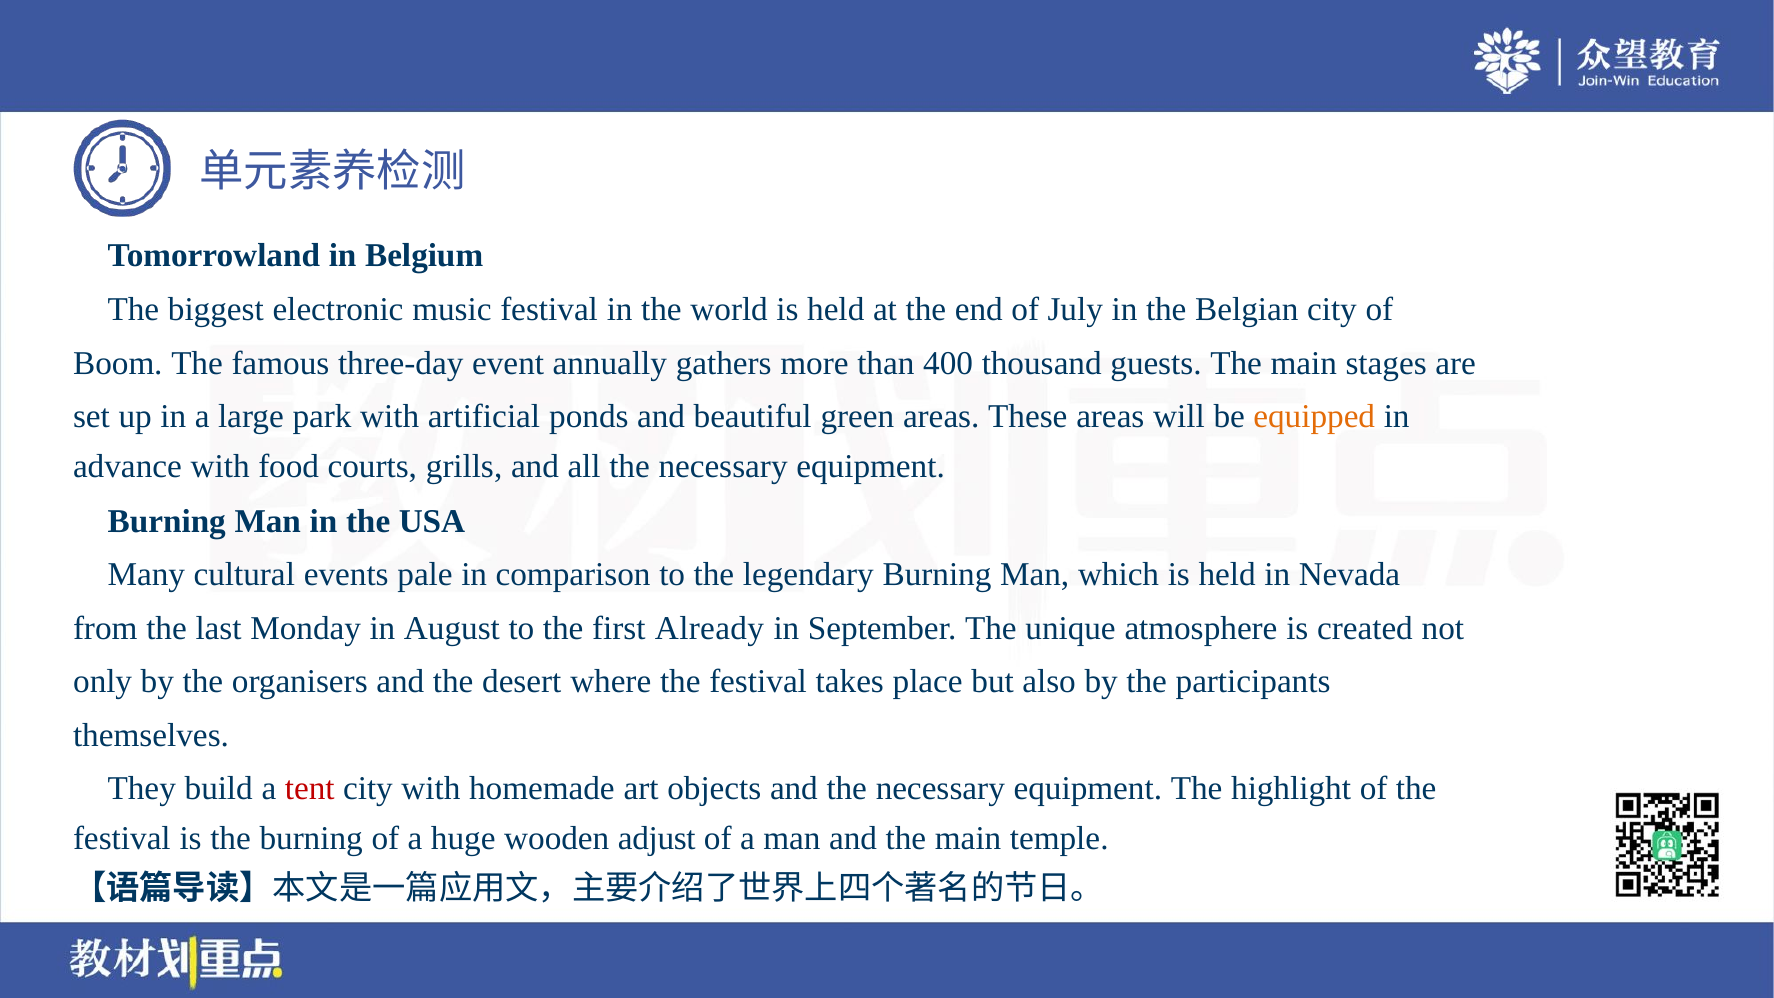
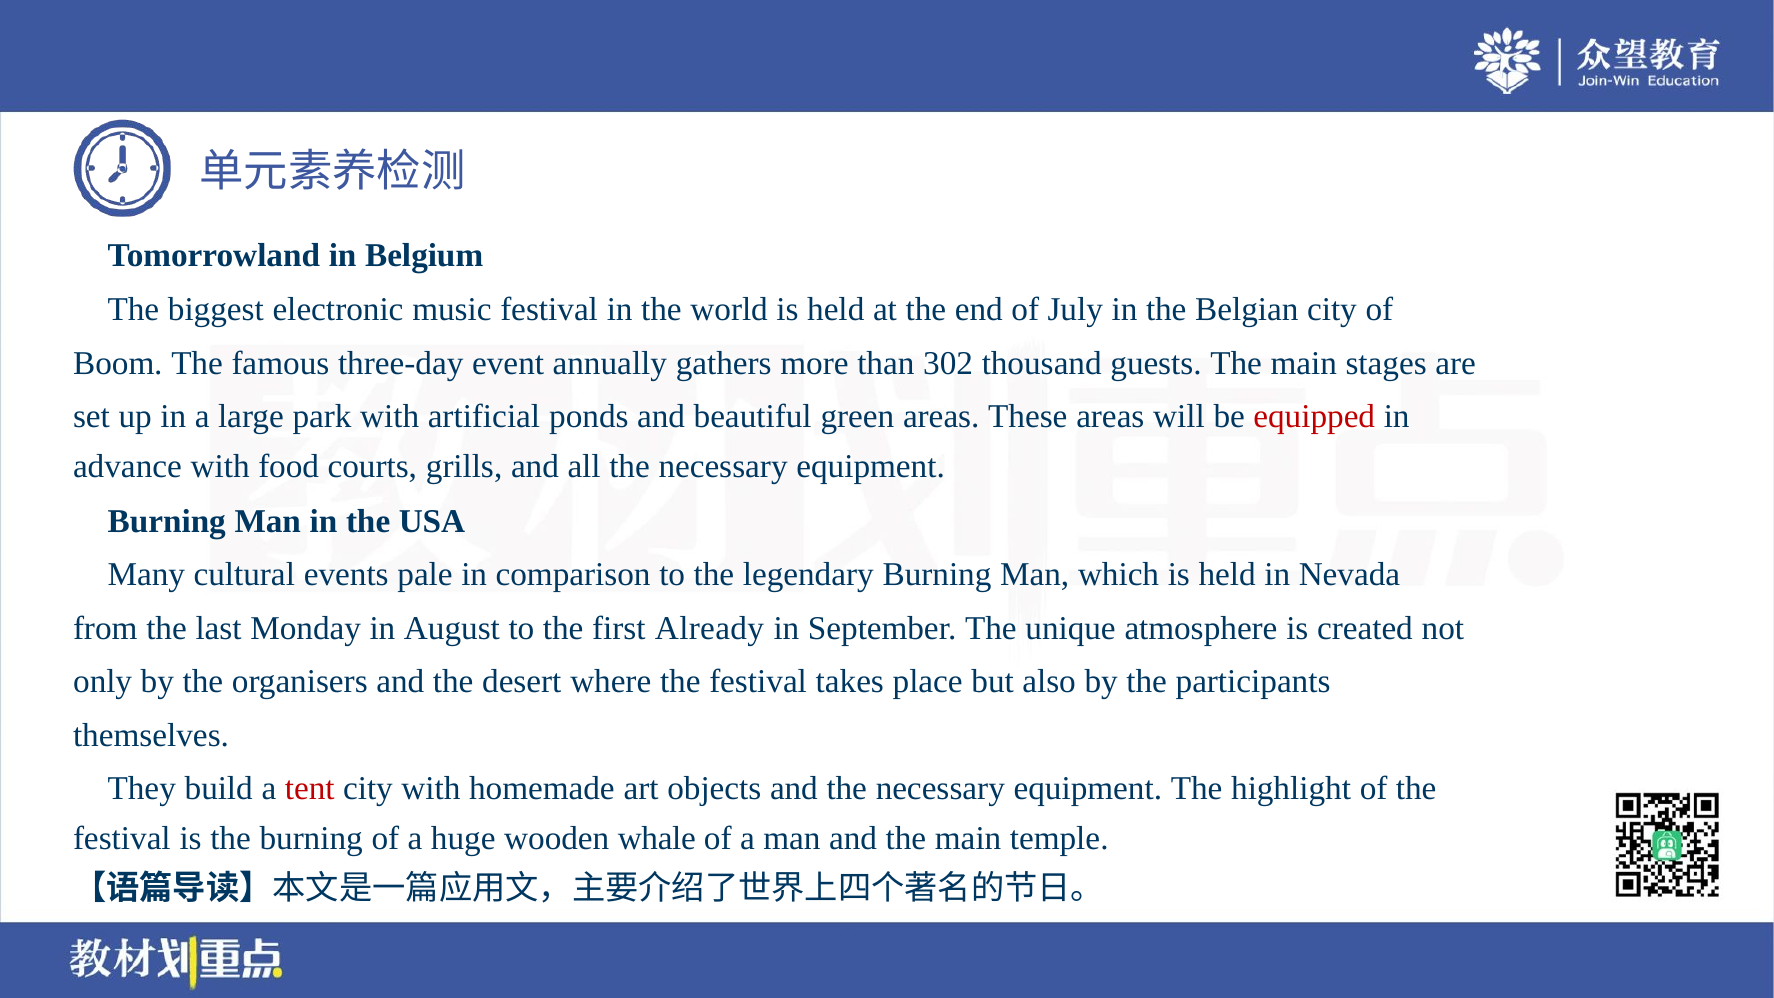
400: 400 -> 302 (948, 363)
equipped colour: orange -> red (1314, 417)
adjust: adjust -> whale (657, 839)
